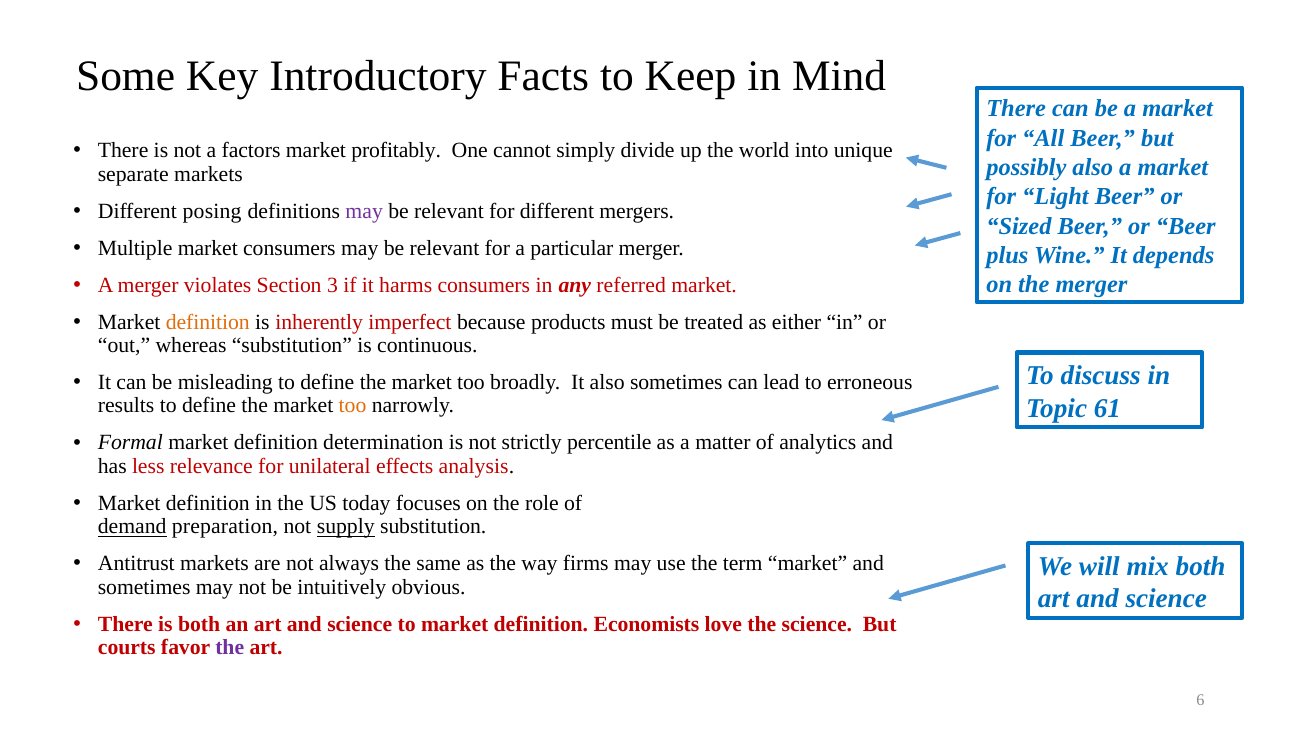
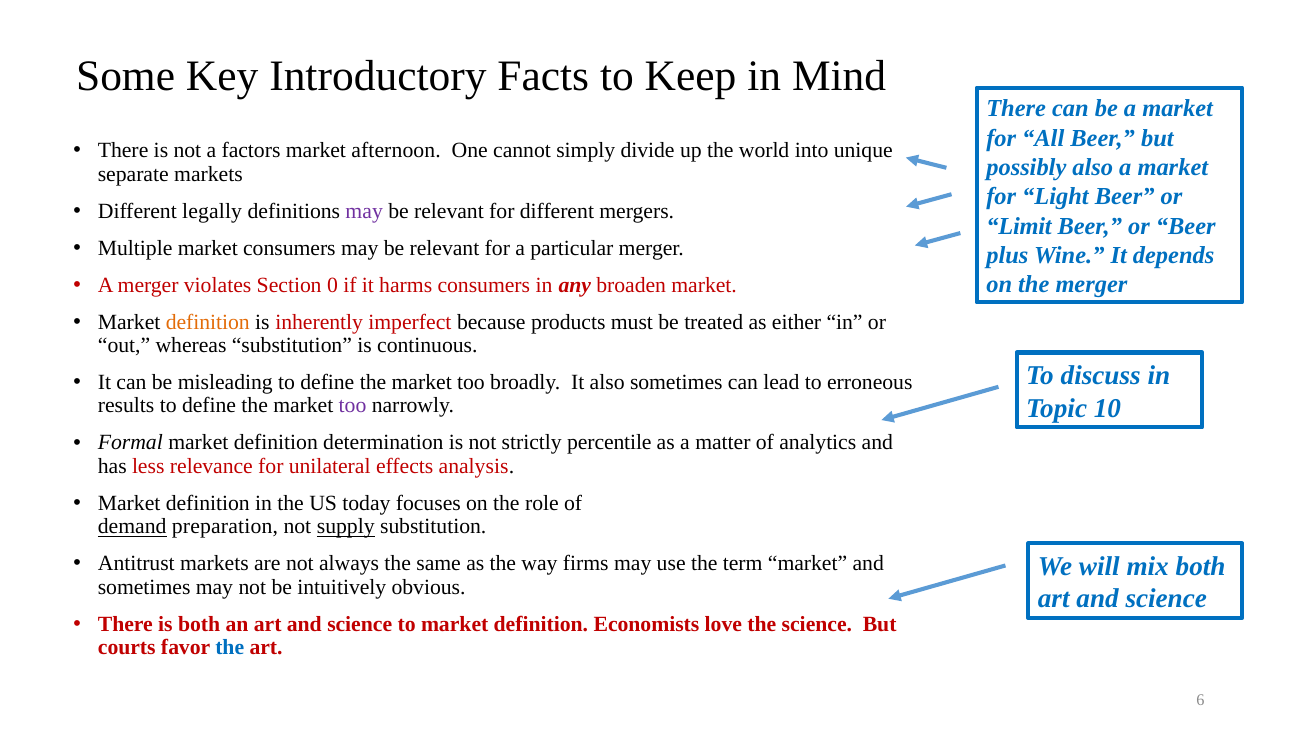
profitably: profitably -> afternoon (396, 151)
posing: posing -> legally (212, 211)
Sized: Sized -> Limit (1019, 226)
3: 3 -> 0 (332, 285)
referred: referred -> broaden (631, 285)
61: 61 -> 10 (1107, 408)
too colour: orange -> purple (353, 406)
the colour: purple -> blue (230, 648)
